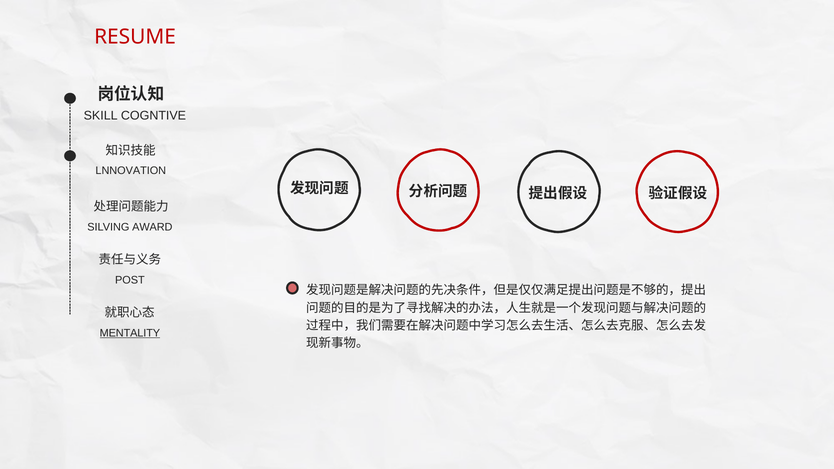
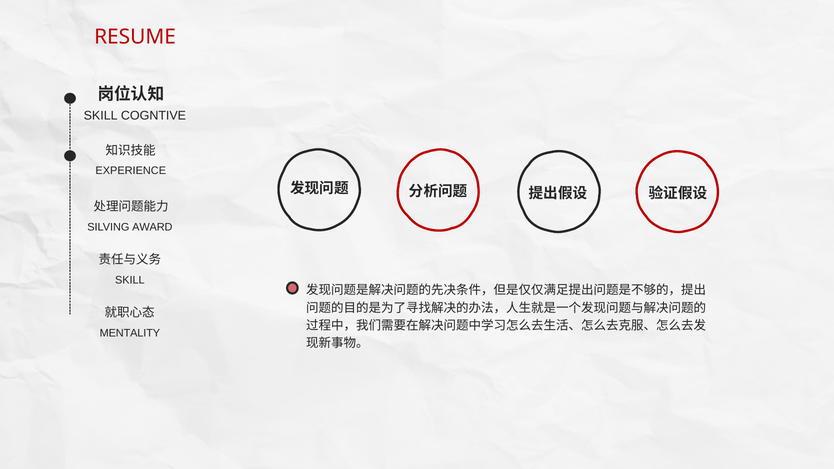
LNNOVATION: LNNOVATION -> EXPERIENCE (131, 171)
POST: POST -> SKILL (130, 280)
MENTALITY underline: present -> none (130, 333)
